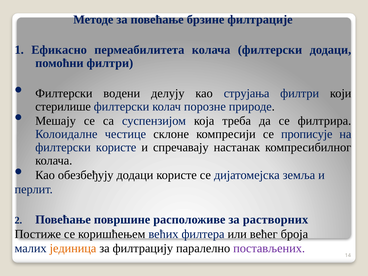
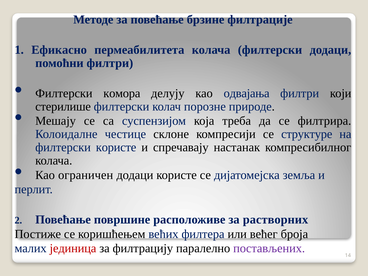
водени: водени -> комора (122, 93)
струјања: струјања -> одвајања (247, 93)
прописује: прописује -> структуре (307, 134)
обезбеђују: обезбеђују -> ограничен (86, 175)
јединица colour: orange -> red (73, 248)
